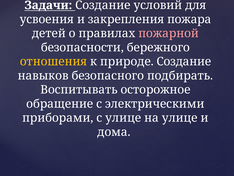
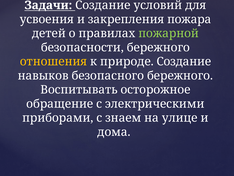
пожарной colour: pink -> light green (169, 33)
безопасного подбирать: подбирать -> бережного (180, 75)
с улице: улице -> знаем (123, 118)
